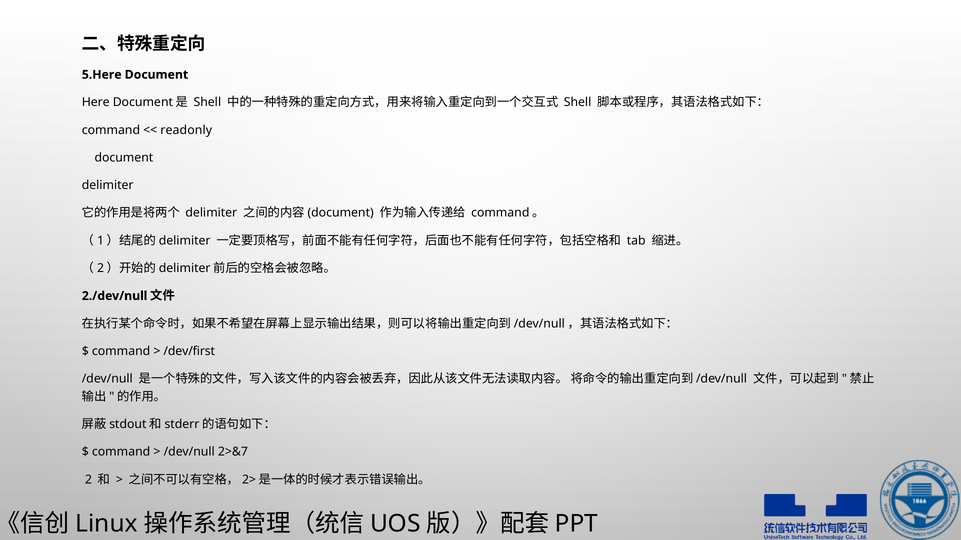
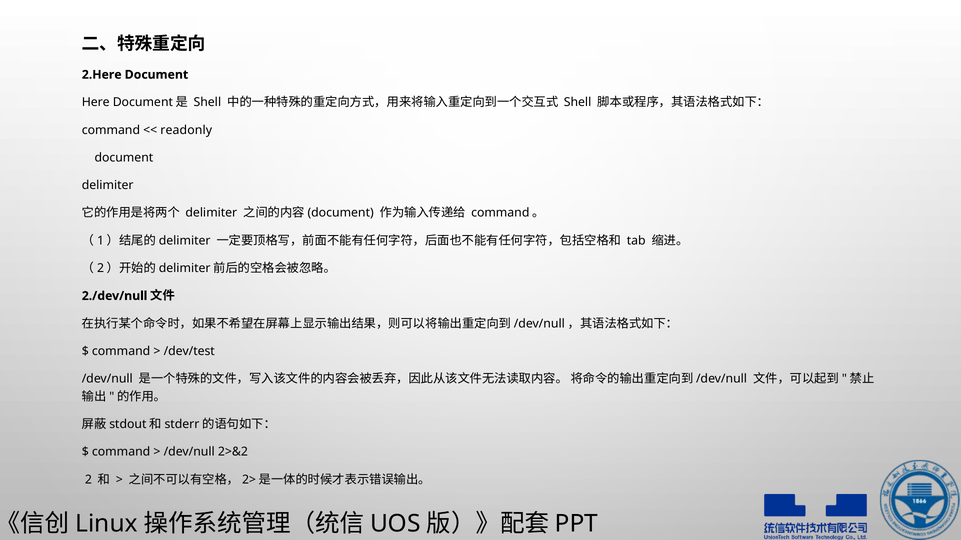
5.Here: 5.Here -> 2.Here (102, 75)
/dev/first: /dev/first -> /dev/test (189, 352)
2>&7: 2>&7 -> 2>&2 (233, 452)
